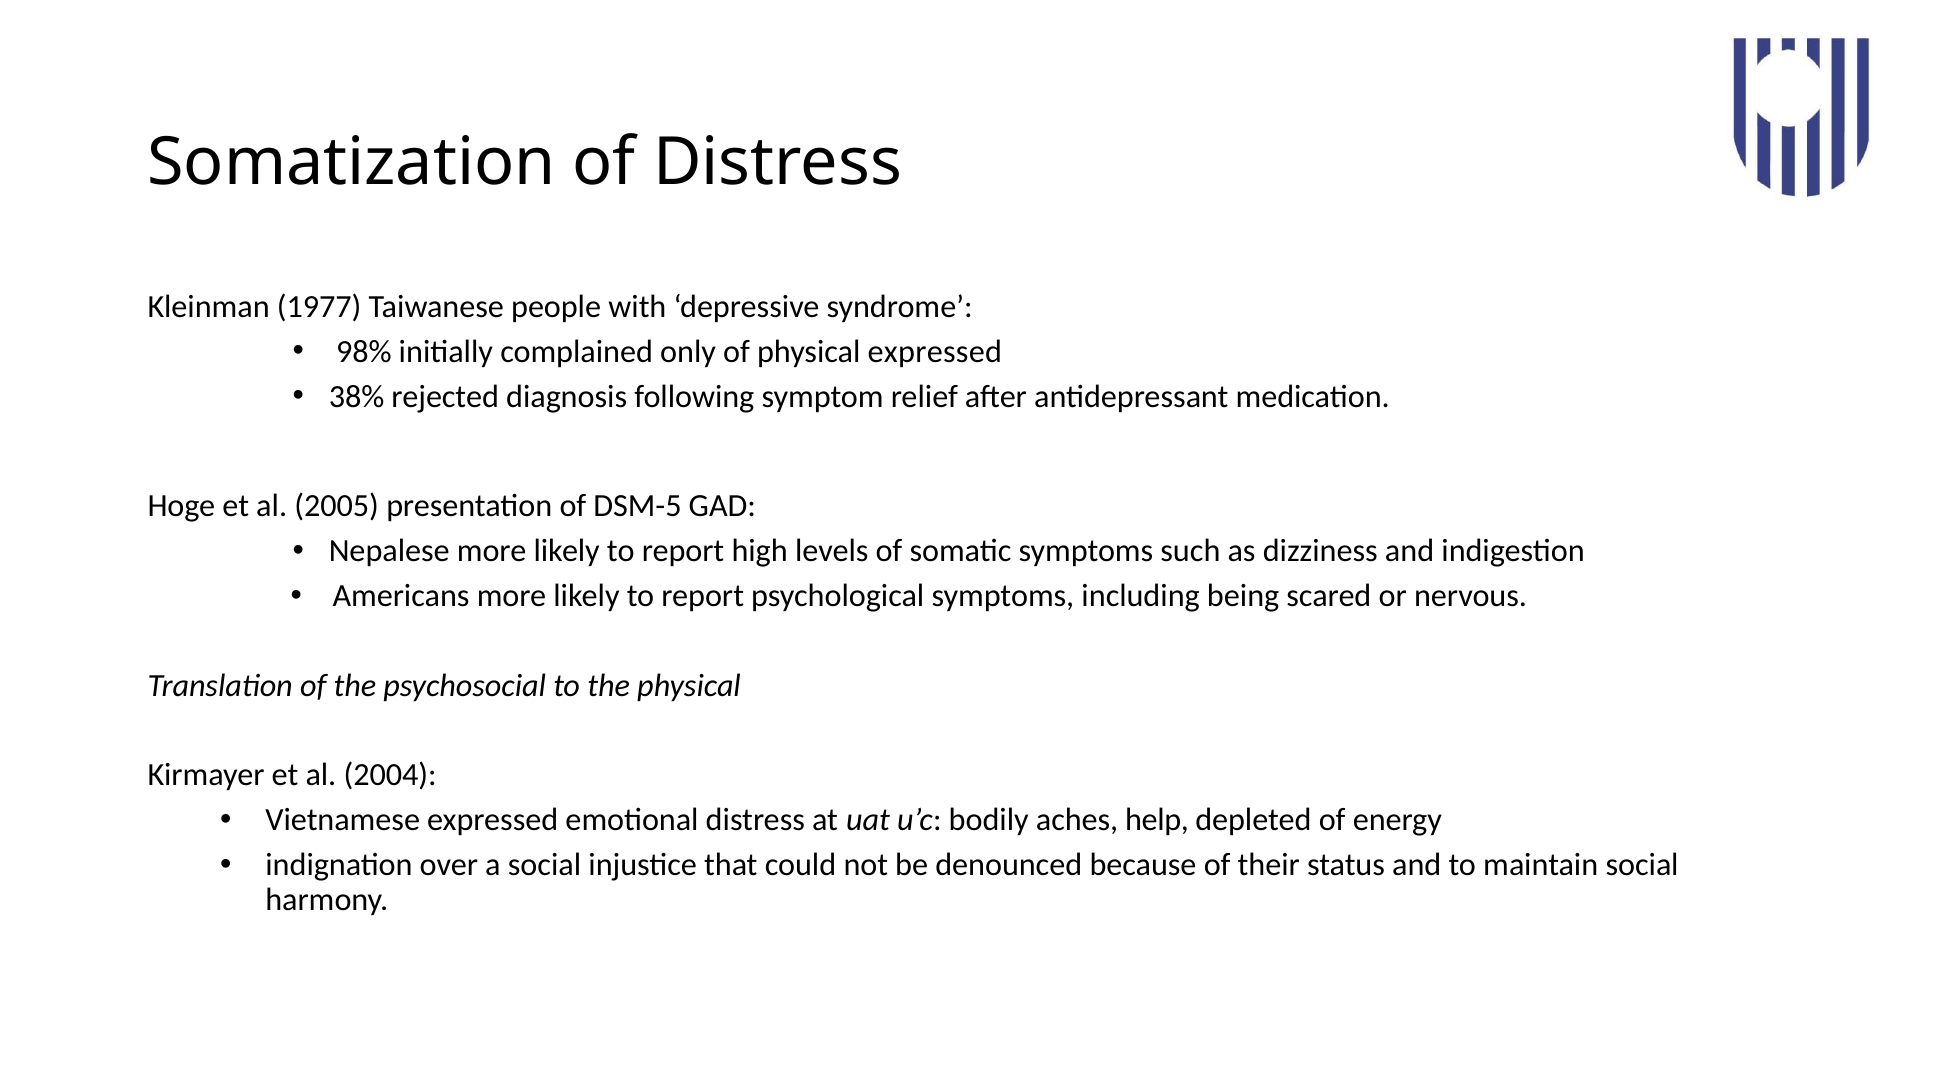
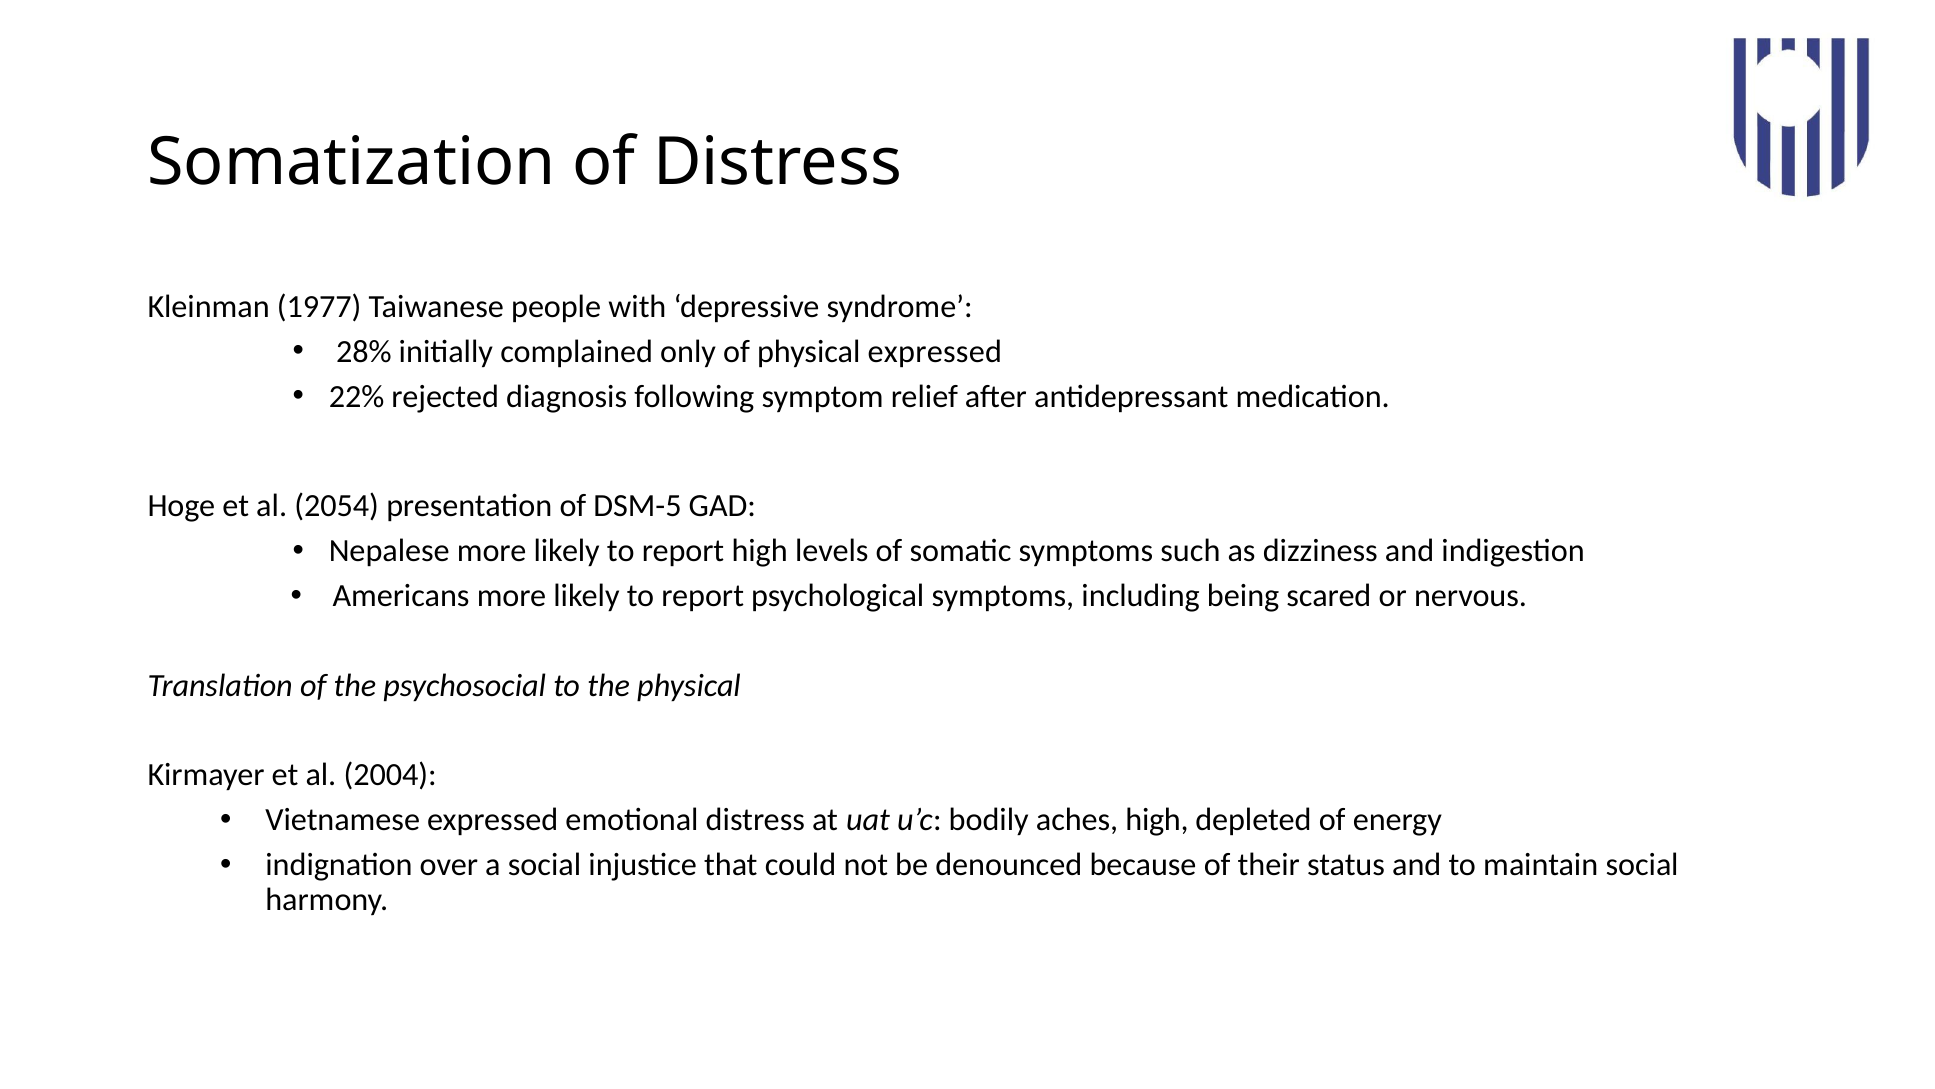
98%: 98% -> 28% (364, 351)
38%: 38% -> 22% (357, 396)
2005: 2005 -> 2054 (337, 506)
aches help: help -> high (1157, 820)
